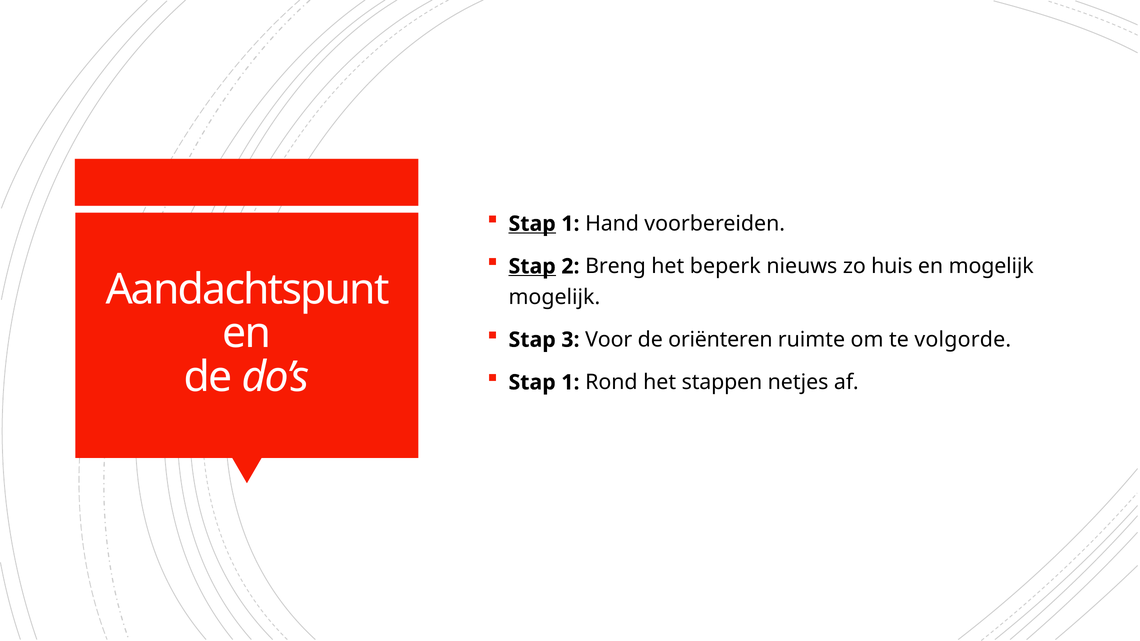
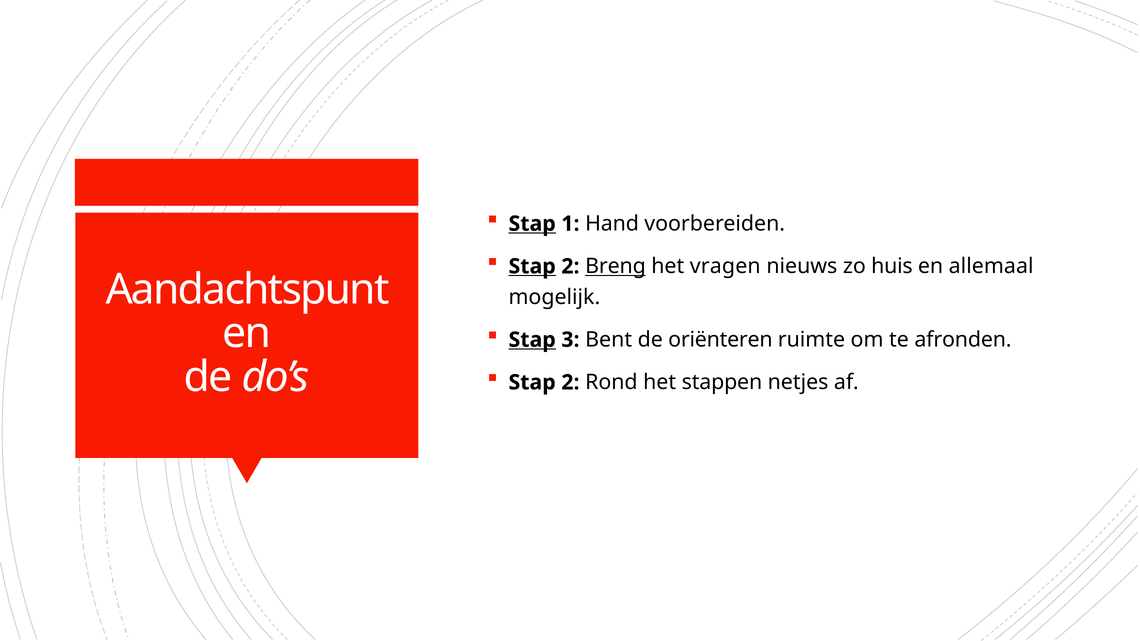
Breng underline: none -> present (616, 266)
beperk: beperk -> vragen (725, 266)
en mogelijk: mogelijk -> allemaal (991, 266)
Stap underline: none -> present (532, 340)
Voor: Voor -> Bent (609, 340)
volgorde: volgorde -> afronden (963, 340)
1: 1 -> 2 (570, 383)
